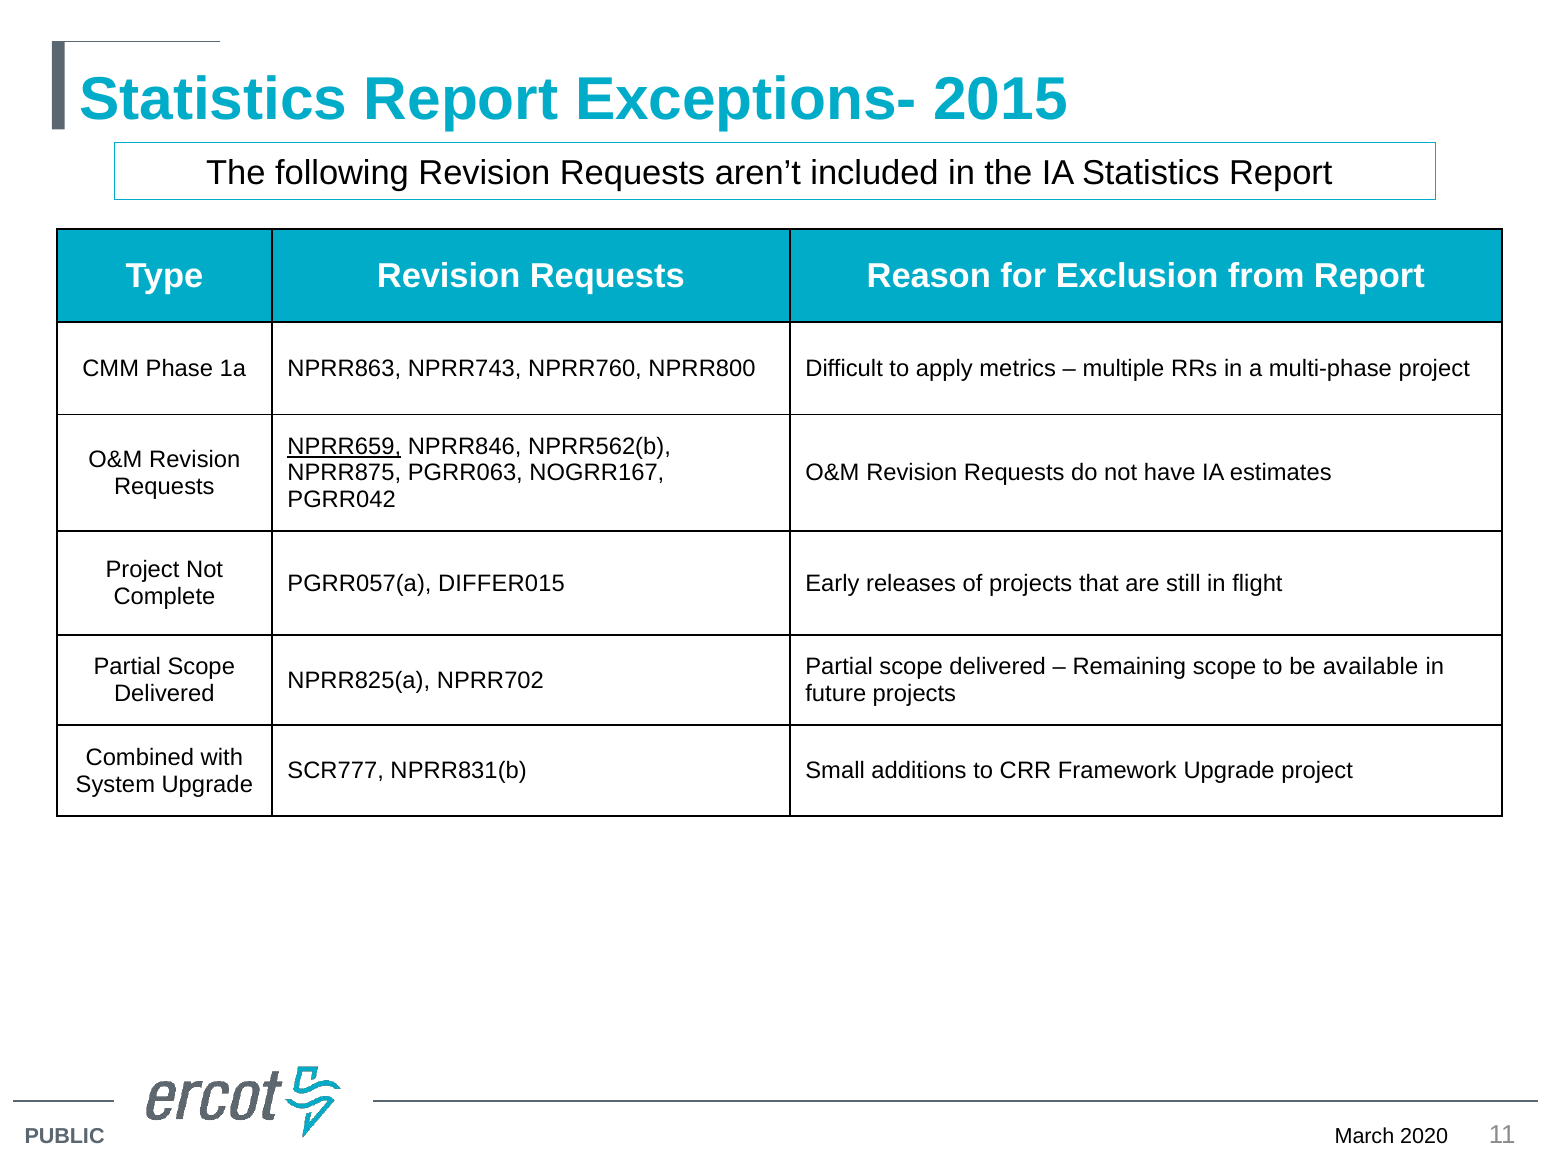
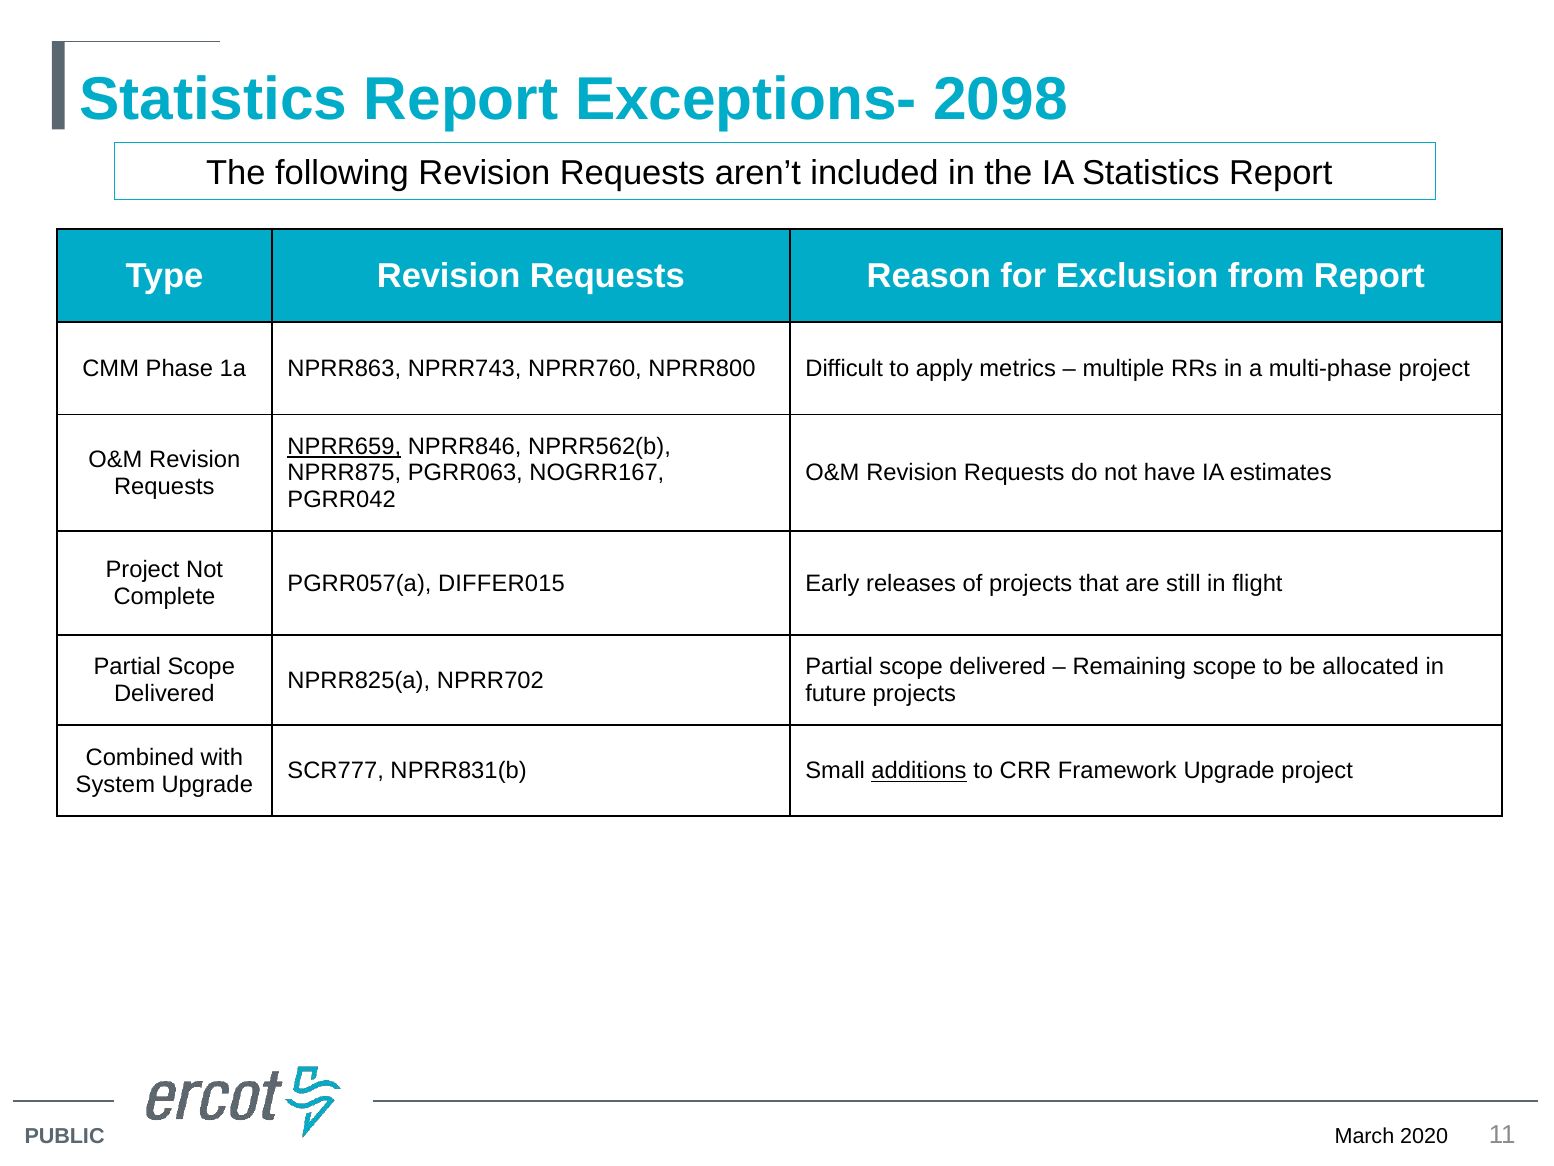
2015: 2015 -> 2098 (1001, 100)
available: available -> allocated (1371, 667)
additions underline: none -> present (919, 771)
